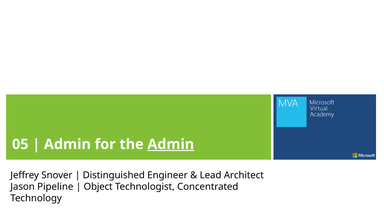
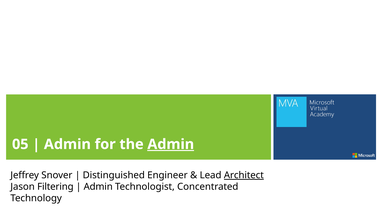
Architect underline: none -> present (244, 175)
Pipeline: Pipeline -> Filtering (55, 187)
Object: Object -> Admin (98, 187)
